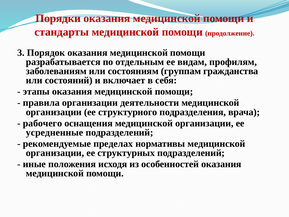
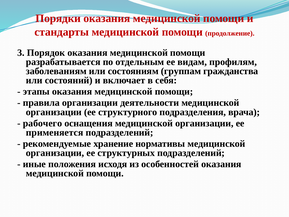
усредненные: усредненные -> применяется (55, 132)
пределах: пределах -> хранение (113, 144)
